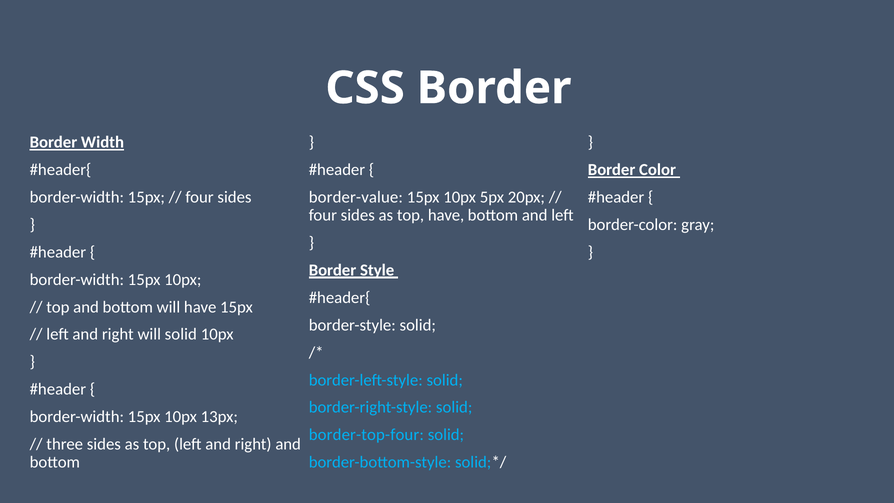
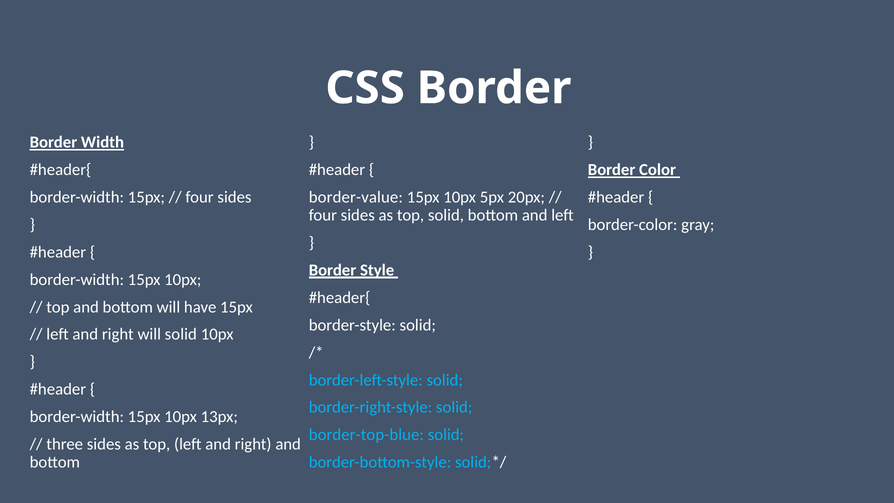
top have: have -> solid (446, 215)
border-top-four: border-top-four -> border-top-blue (366, 435)
